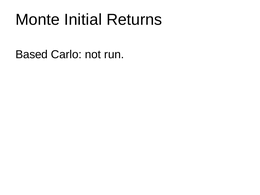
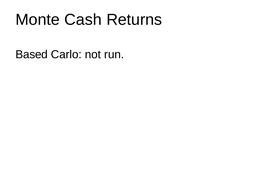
Initial: Initial -> Cash (83, 20)
